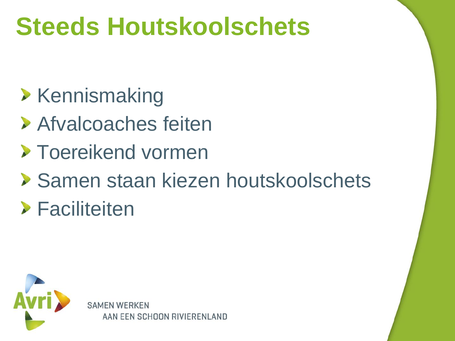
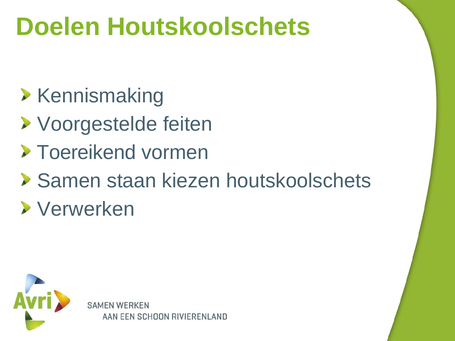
Steeds: Steeds -> Doelen (58, 27)
Afvalcoaches: Afvalcoaches -> Voorgestelde (97, 124)
Faciliteiten: Faciliteiten -> Verwerken (86, 209)
